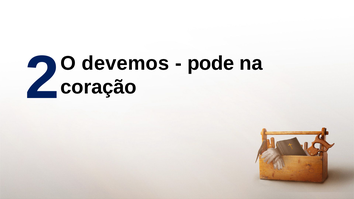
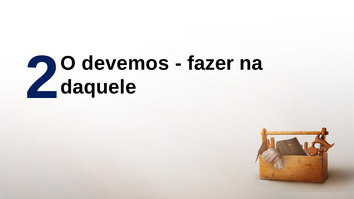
pode: pode -> fazer (211, 63)
coração: coração -> daquele (98, 87)
